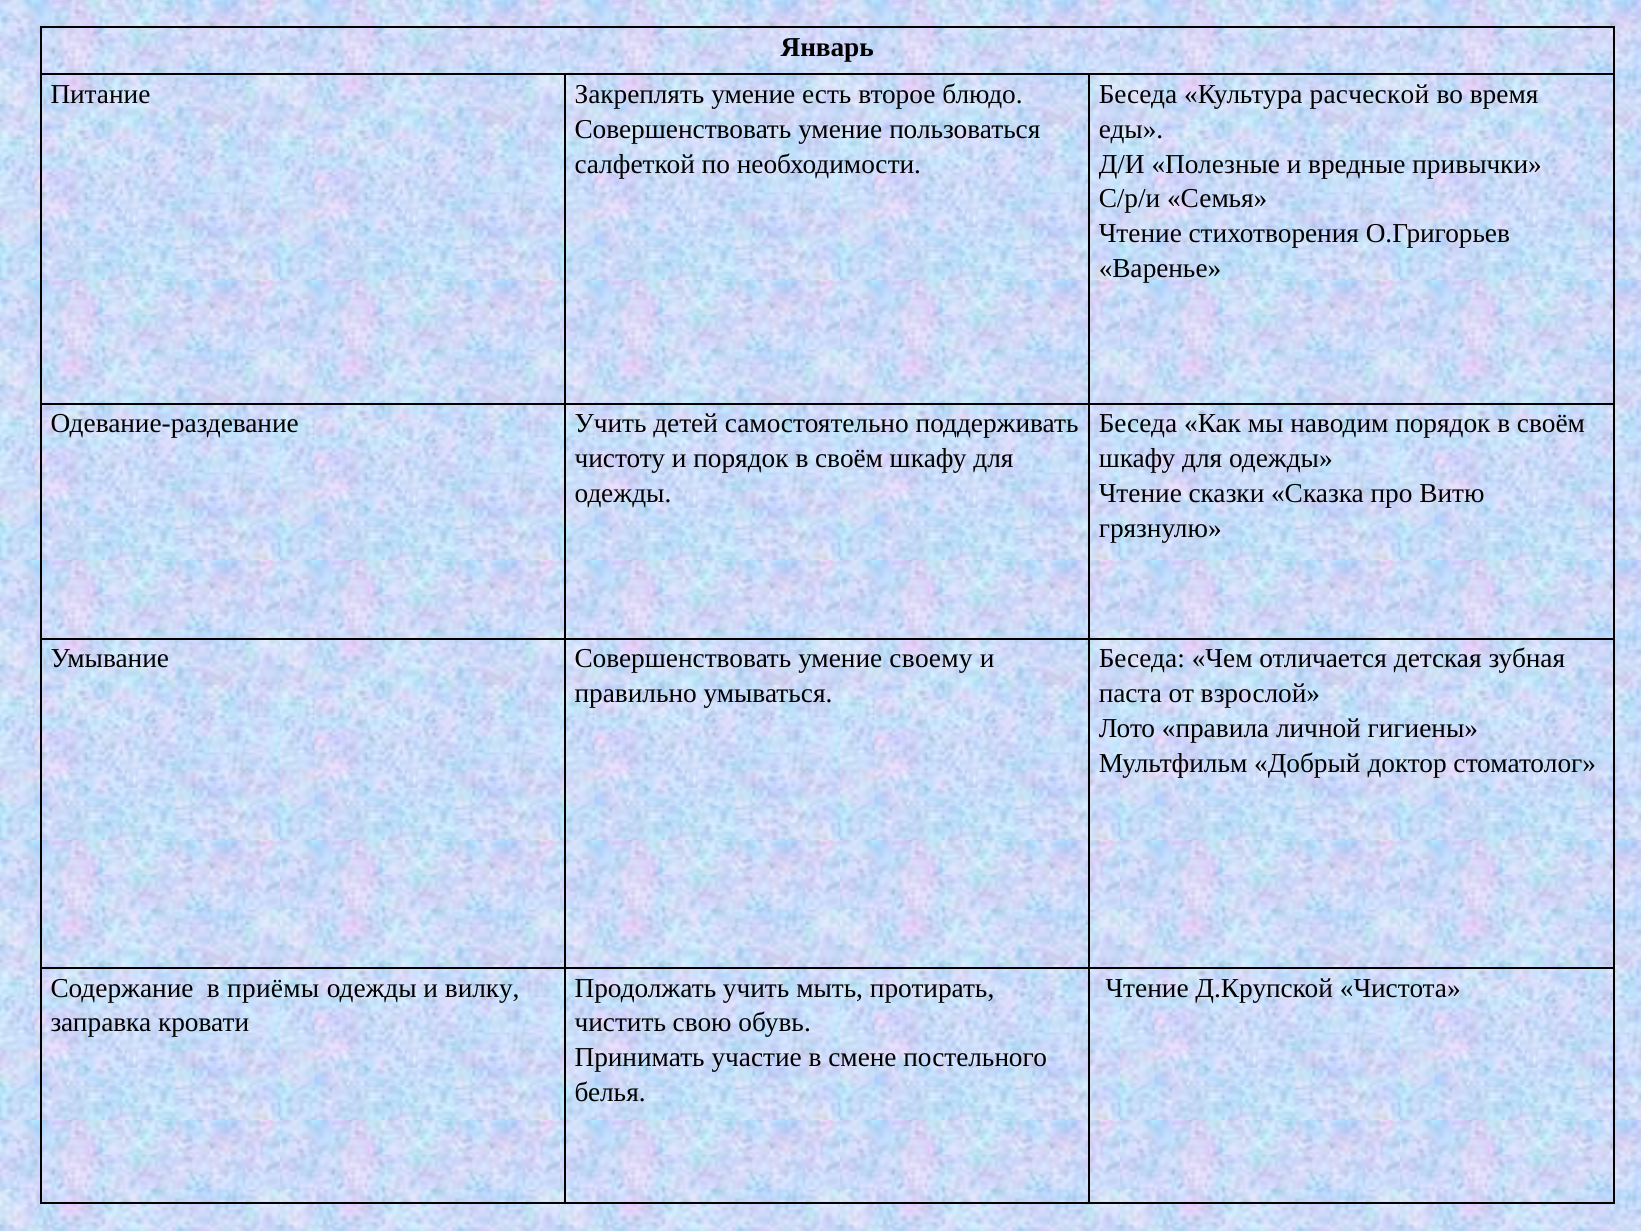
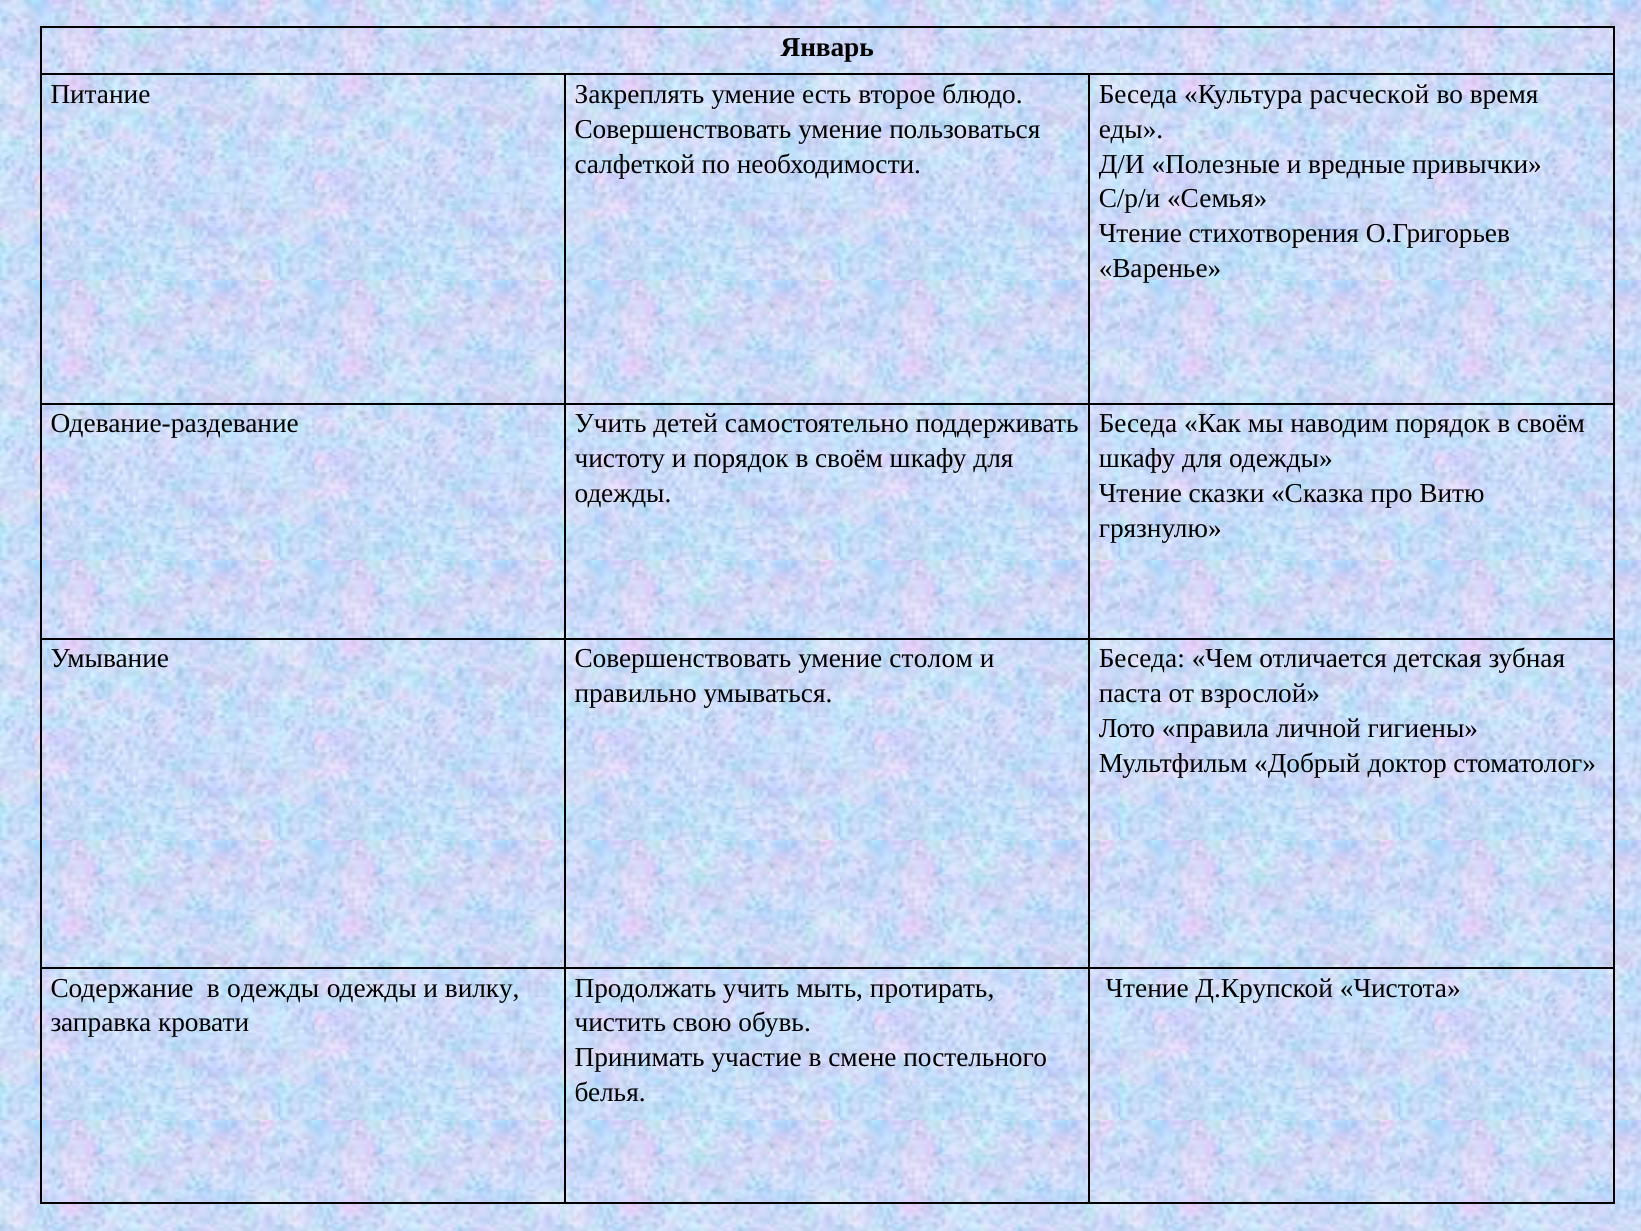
своему: своему -> столом (931, 659)
в приёмы: приёмы -> одежды (273, 988)
